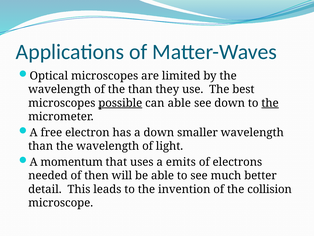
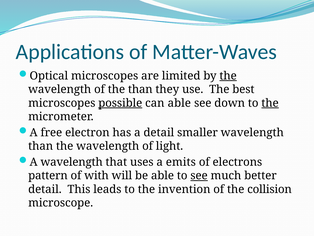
the underline: none -> present (228, 76)
a down: down -> detail (159, 132)
A momentum: momentum -> wavelength (72, 162)
needed: needed -> pattern (48, 175)
then: then -> with (97, 175)
see underline: none -> present (199, 175)
